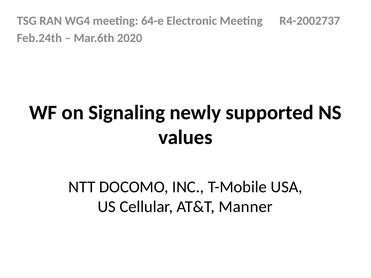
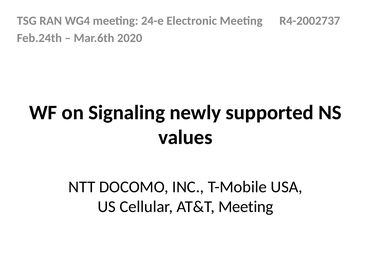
64-e: 64-e -> 24-e (152, 21)
AT&T Manner: Manner -> Meeting (246, 207)
